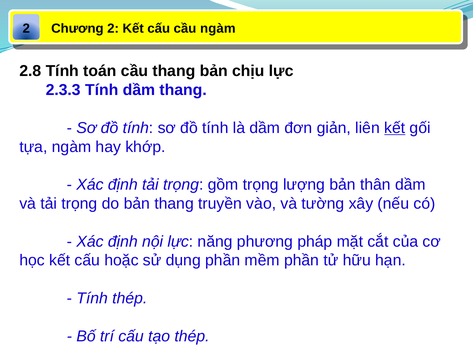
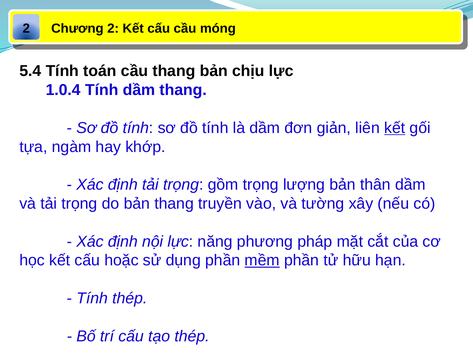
cầu ngàm: ngàm -> móng (218, 28)
2.8: 2.8 -> 5.4 (30, 71)
2.3.3: 2.3.3 -> 1.0.4 (63, 90)
mềm underline: none -> present (262, 260)
